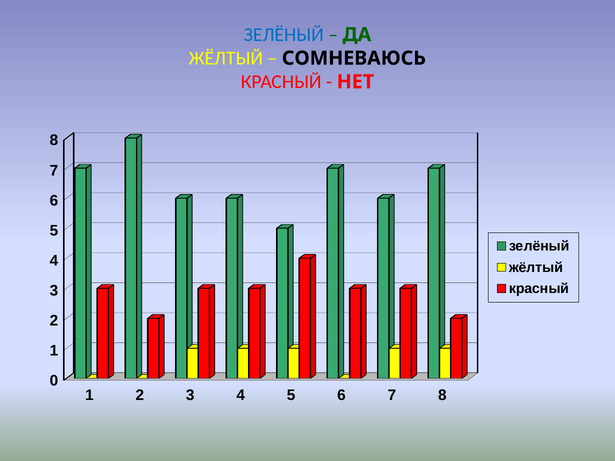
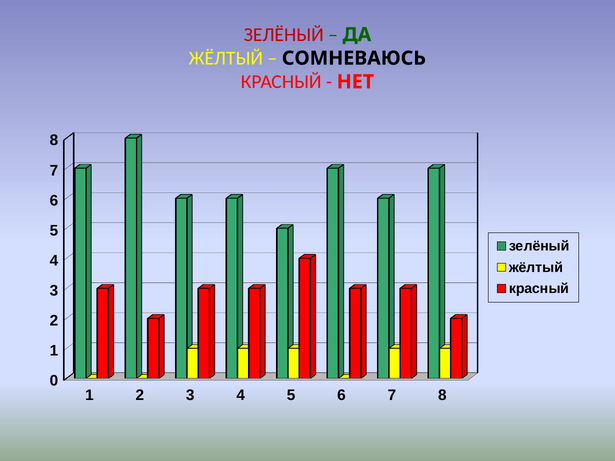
ЗЕЛЁНЫЙ colour: blue -> red (284, 35)
